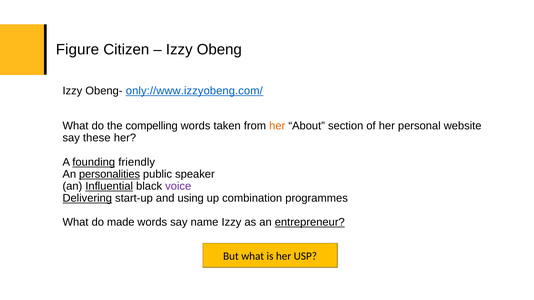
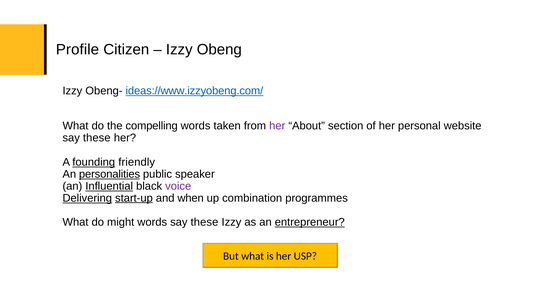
Figure: Figure -> Profile (77, 49)
only://www.izzyobeng.com/: only://www.izzyobeng.com/ -> ideas://www.izzyobeng.com/ (194, 91)
her colour: orange -> purple (277, 126)
start-up underline: none -> present (134, 198)
using: using -> when (191, 198)
made: made -> might (121, 222)
words say name: name -> these (204, 222)
